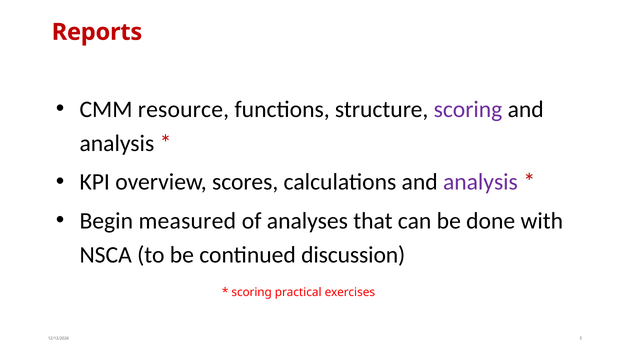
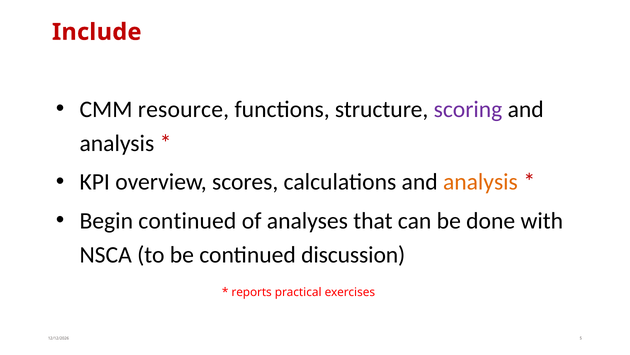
Reports: Reports -> Include (97, 32)
analysis colour: purple -> orange (480, 182)
Begin measured: measured -> continued (187, 220)
scoring: scoring -> reports (252, 292)
